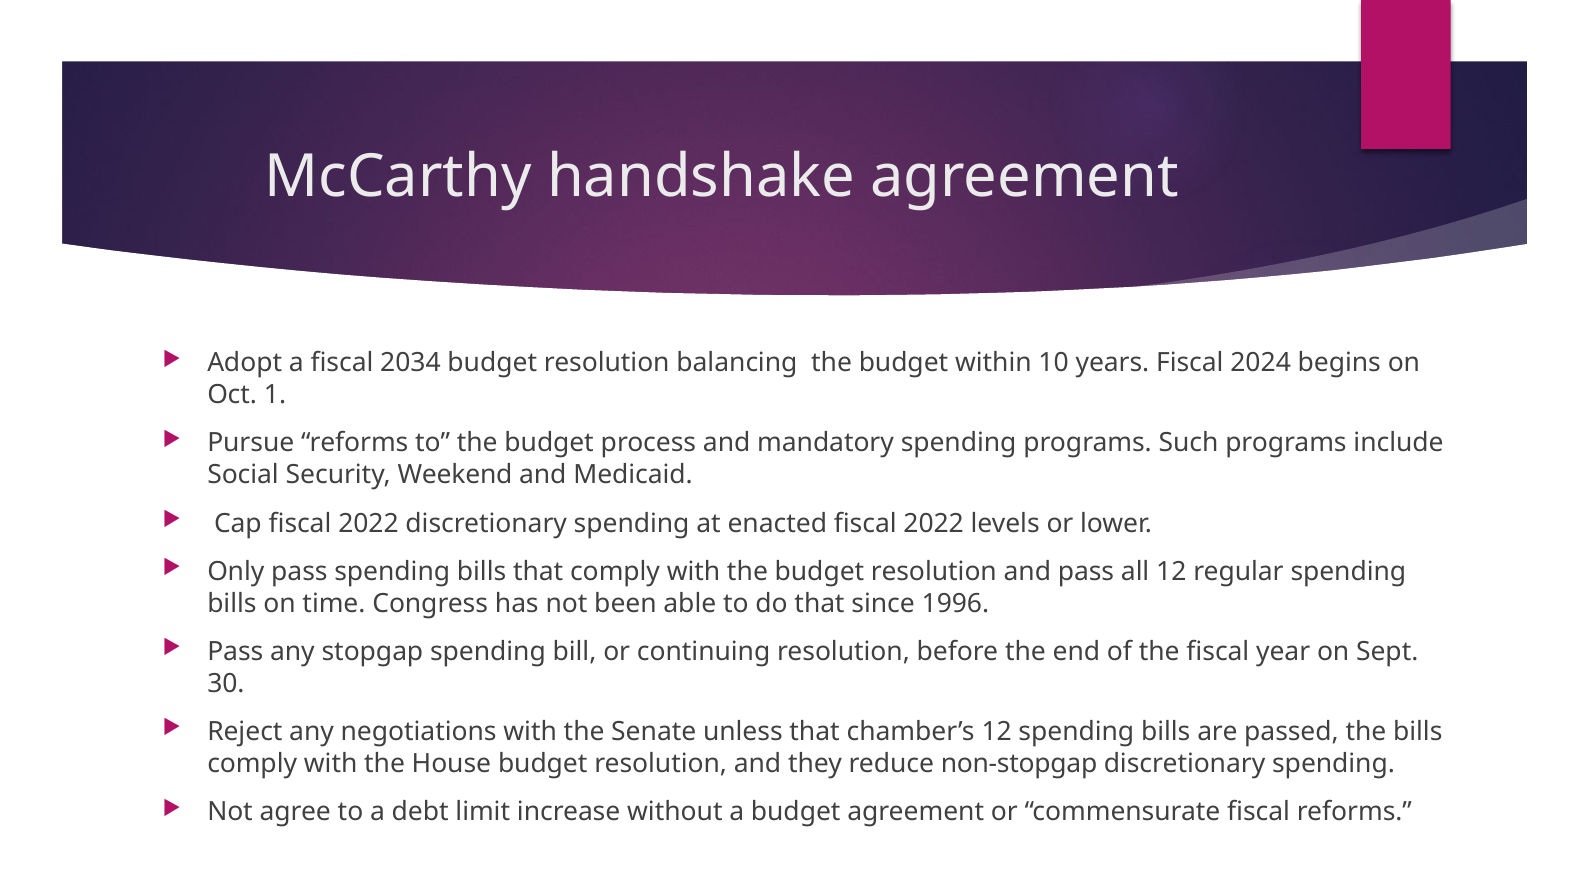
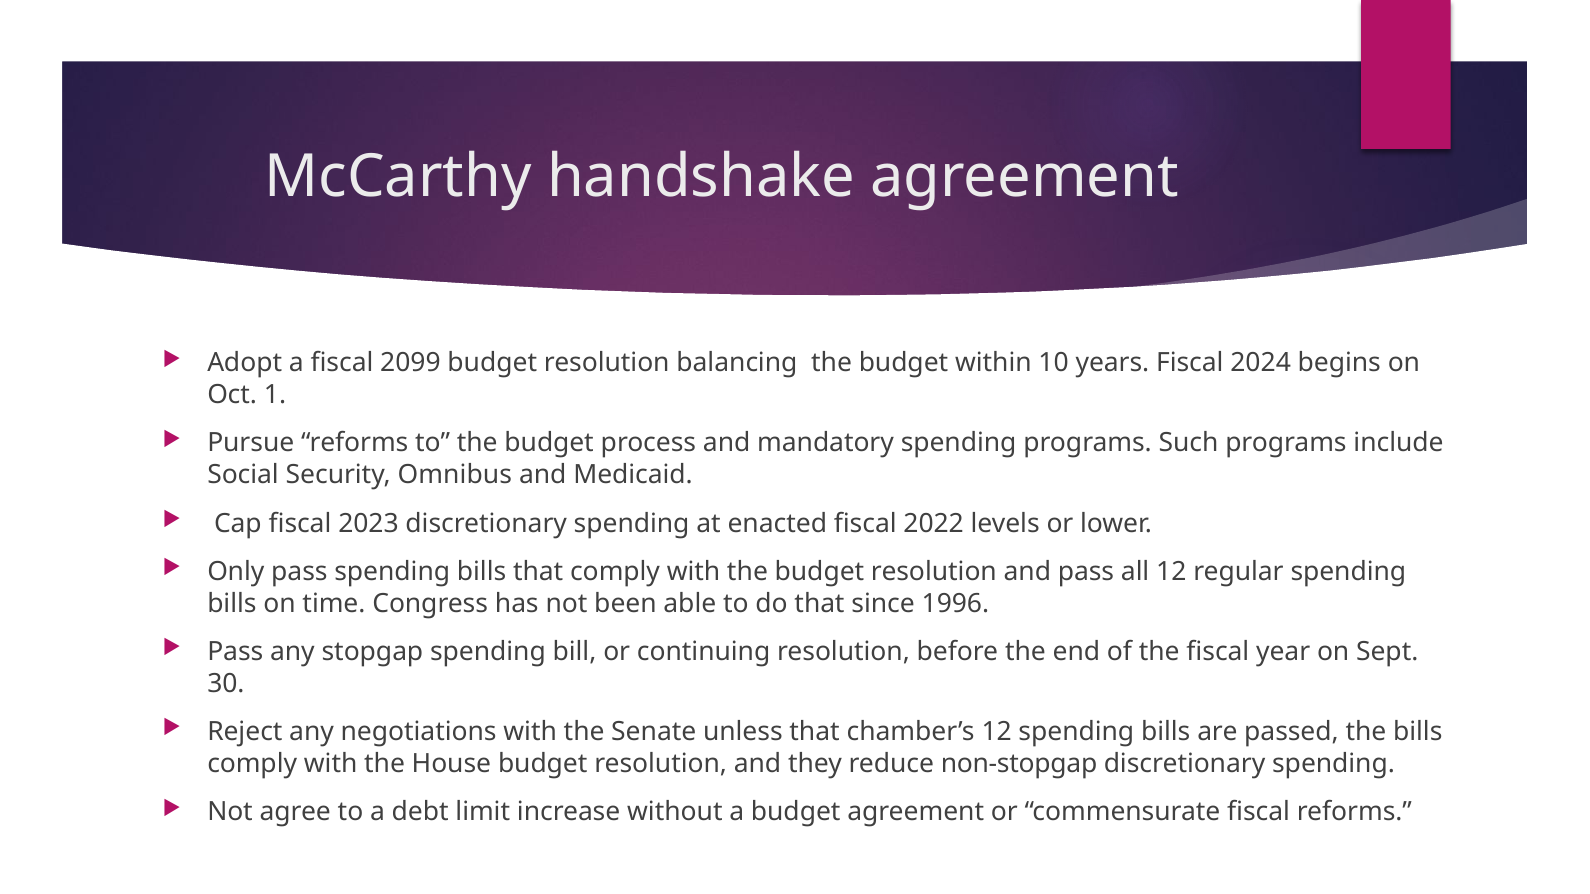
2034: 2034 -> 2099 (410, 363)
Weekend: Weekend -> Omnibus (455, 475)
Cap fiscal 2022: 2022 -> 2023 (368, 524)
